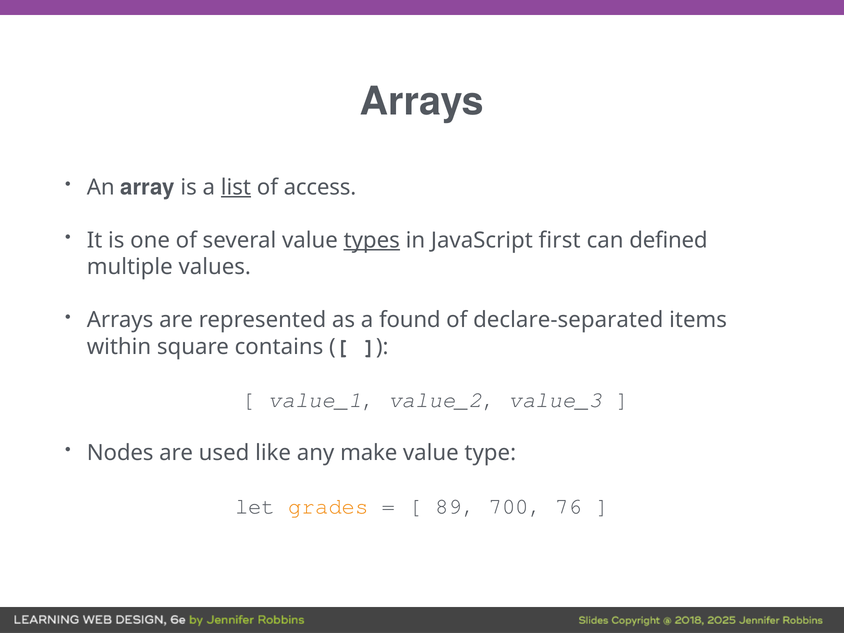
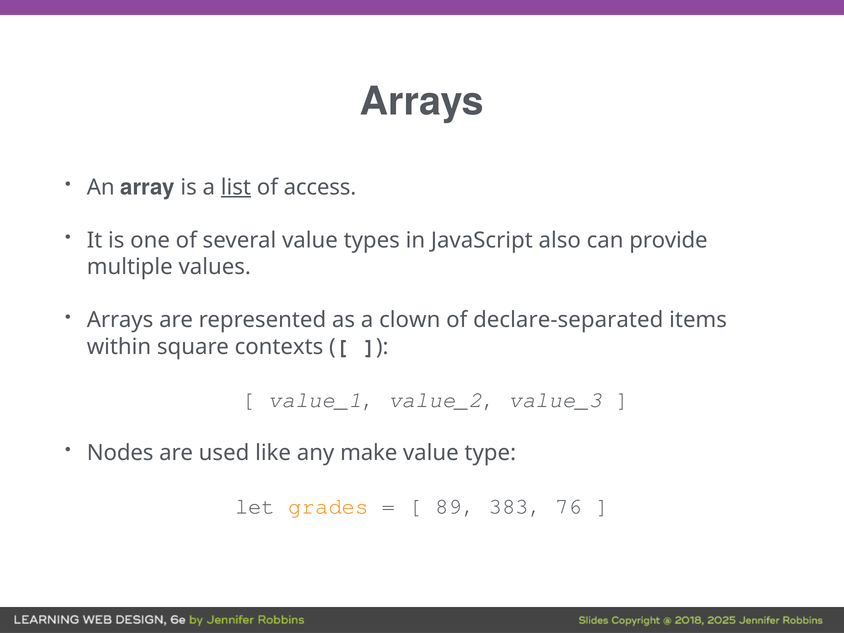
types underline: present -> none (372, 240)
first: first -> also (560, 240)
defined: defined -> provide (668, 240)
found: found -> clown (410, 320)
contains: contains -> contexts (279, 347)
700: 700 -> 383 (515, 506)
